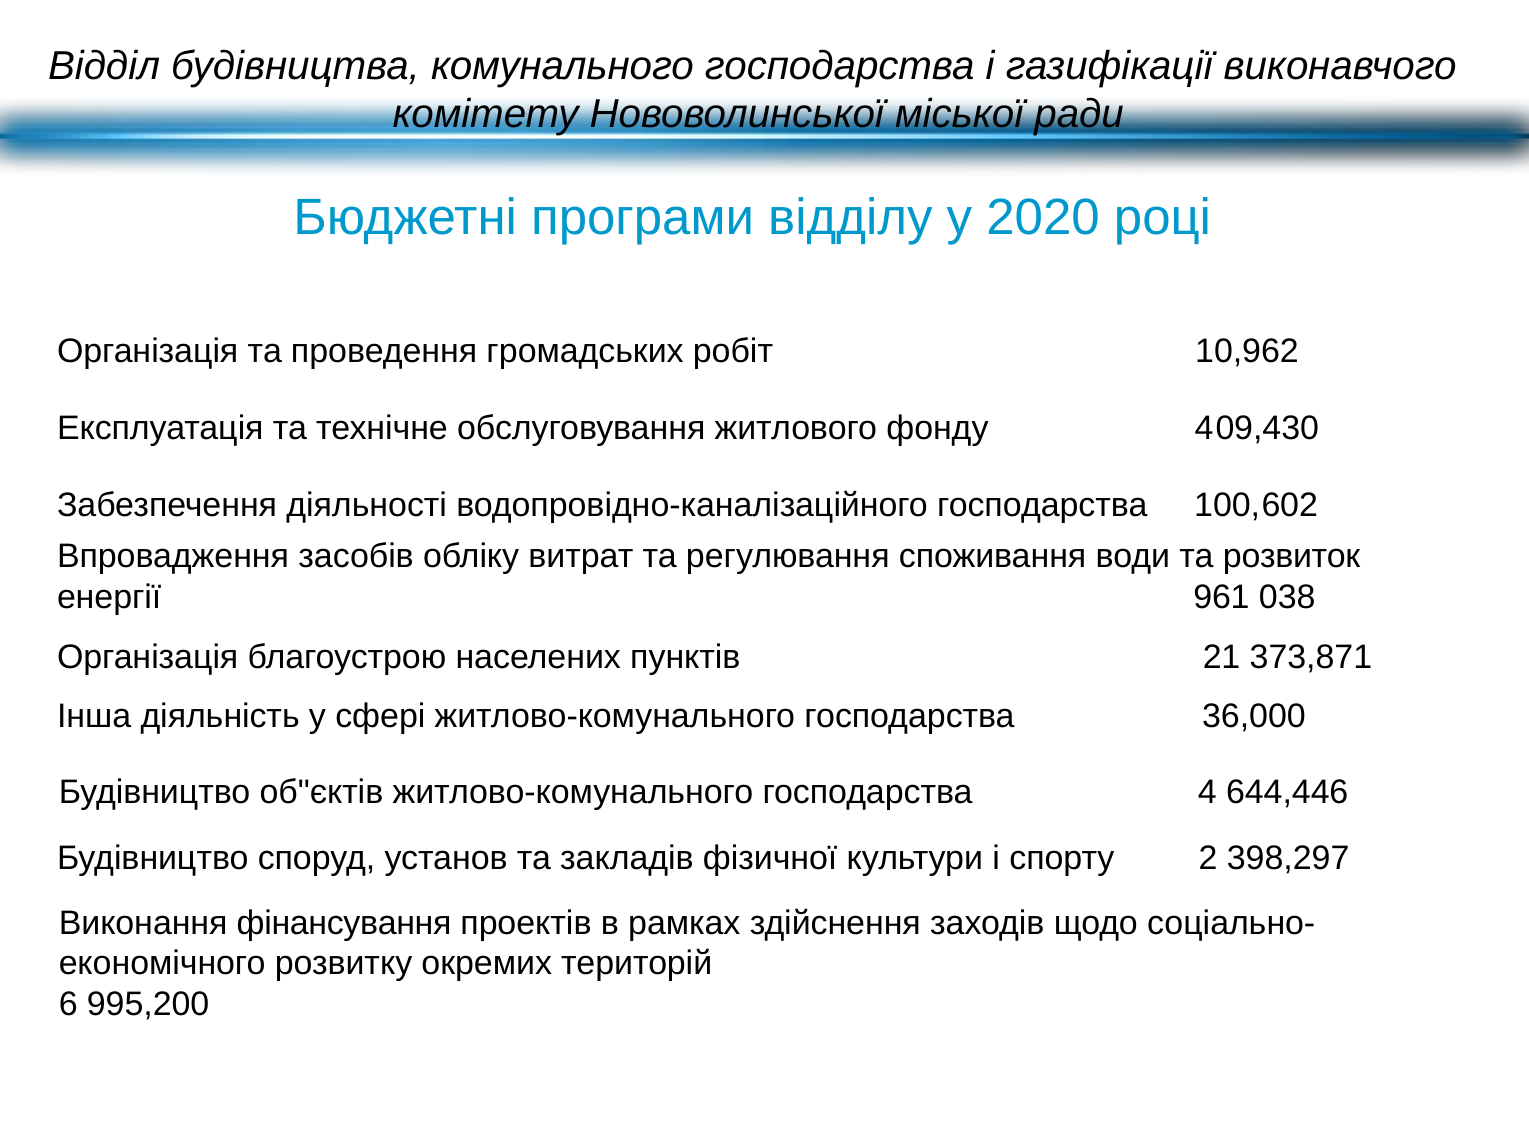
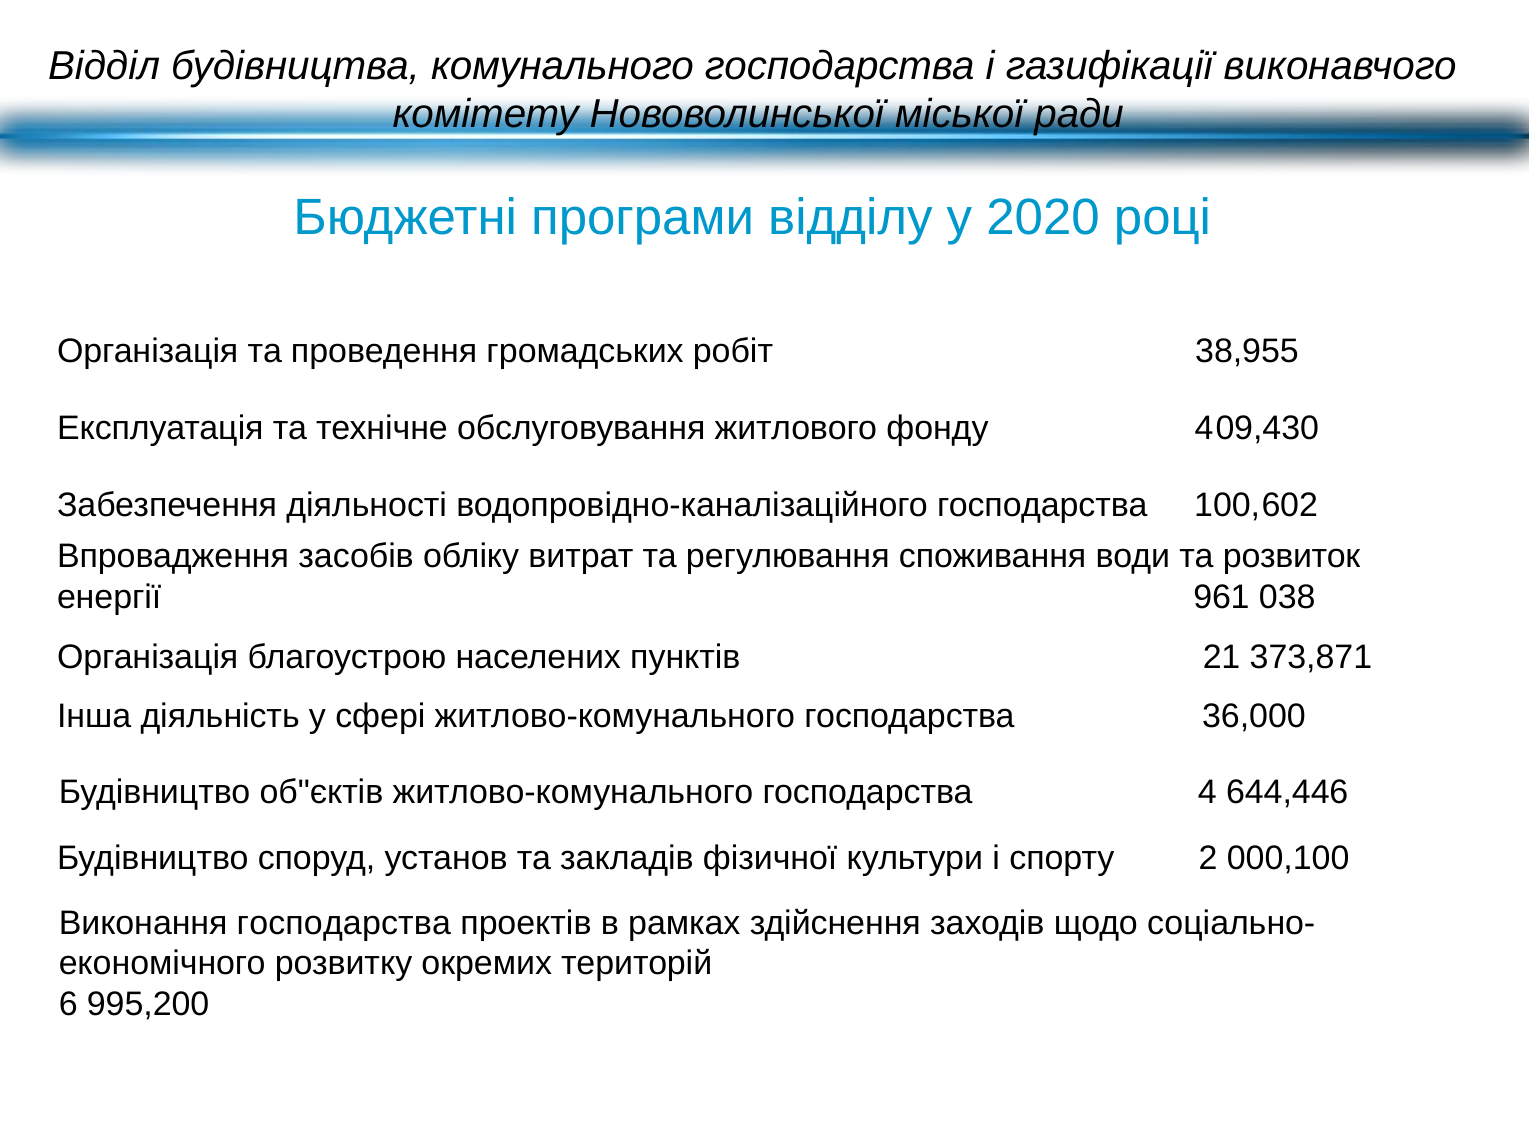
10,962: 10,962 -> 38,955 (1247, 351)
398,297: 398,297 -> 000,100 (1288, 858)
Виконання фінансування: фінансування -> господарства (344, 923)
